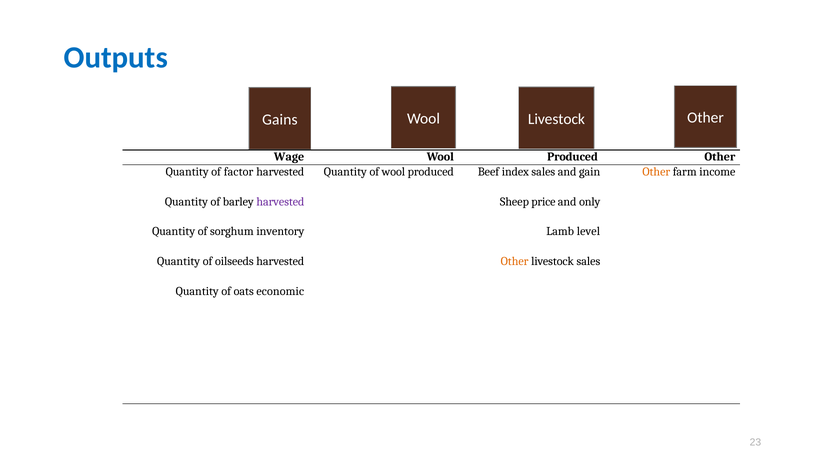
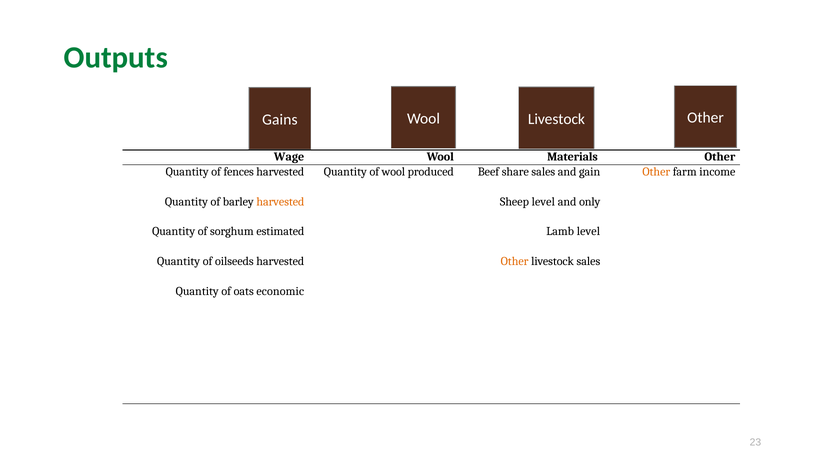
Outputs colour: blue -> green (116, 57)
Produced: Produced -> Materials (572, 157)
factor: factor -> fences (239, 172)
index: index -> share (515, 172)
harvested colour: purple -> orange (280, 202)
Sheep price: price -> level (543, 202)
inventory: inventory -> estimated (280, 232)
